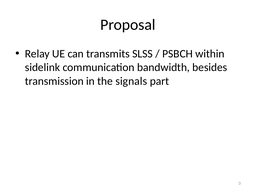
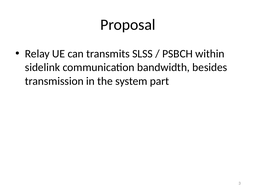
signals: signals -> system (131, 81)
